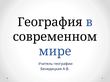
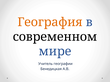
География colour: black -> orange (50, 22)
